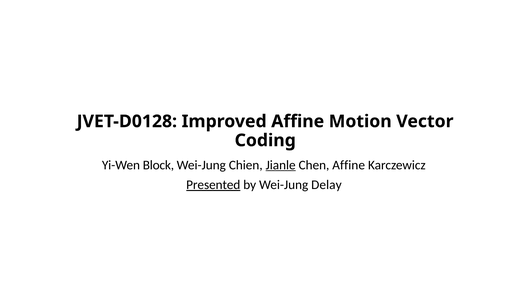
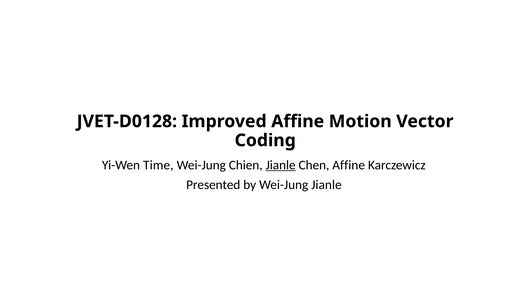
Block: Block -> Time (158, 165)
Presented underline: present -> none (213, 185)
Wei-Jung Delay: Delay -> Jianle (326, 185)
